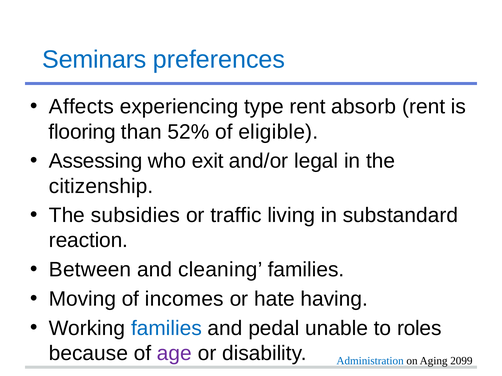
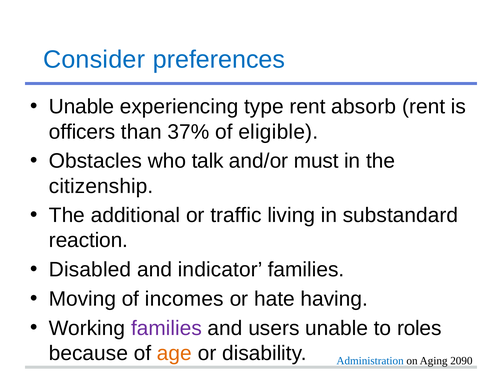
Seminars: Seminars -> Consider (94, 59)
Affects: Affects -> Unable (82, 107)
flooring: flooring -> officers (82, 132)
52%: 52% -> 37% (188, 132)
Assessing: Assessing -> Obstacles (95, 161)
exit: exit -> talk (208, 161)
legal: legal -> must (316, 161)
subsidies: subsidies -> additional (136, 216)
Between: Between -> Disabled (90, 270)
cleaning: cleaning -> indicator (220, 270)
families colour: blue -> purple (166, 329)
pedal: pedal -> users (274, 329)
age colour: purple -> orange (174, 354)
2099: 2099 -> 2090 (461, 361)
